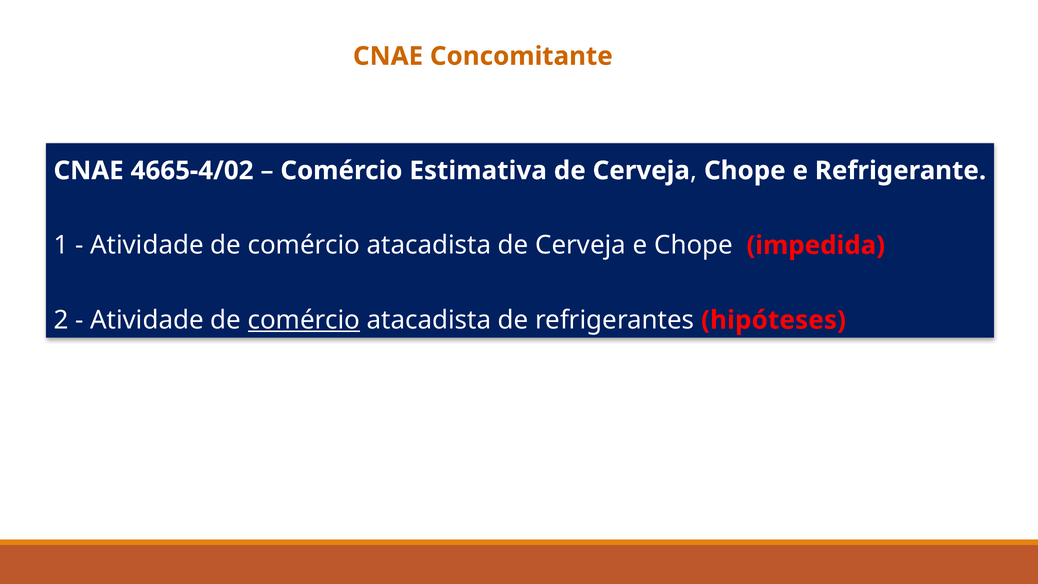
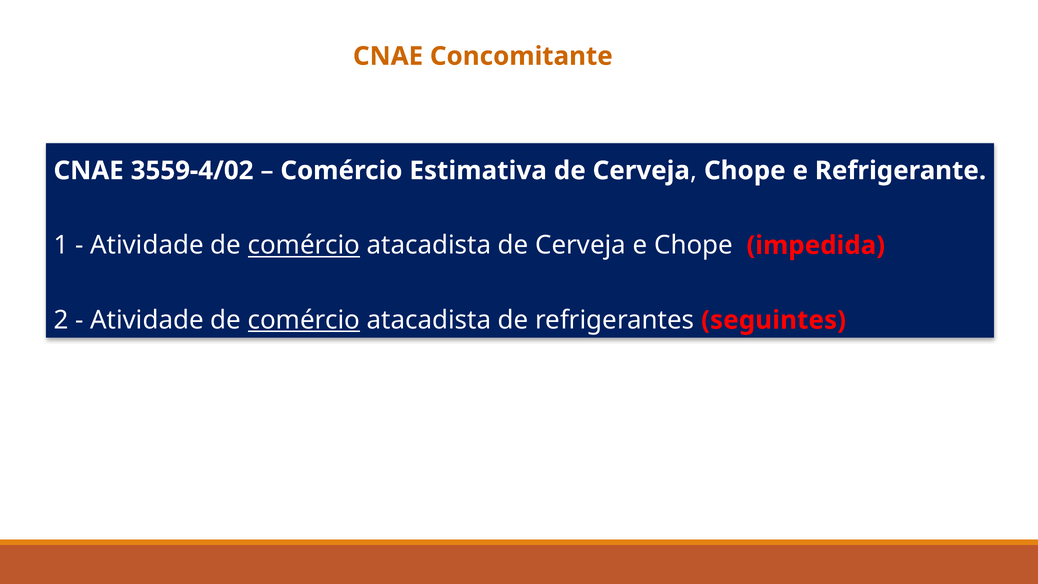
4665-4/02: 4665-4/02 -> 3559-4/02 (192, 171)
comércio underline: none -> present (304, 245)
hipóteses: hipóteses -> seguintes (774, 320)
